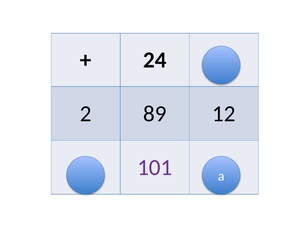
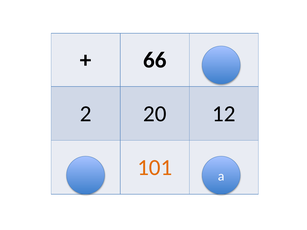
24: 24 -> 66 (155, 60)
2 89: 89 -> 20 (155, 114)
101 colour: purple -> orange (155, 168)
